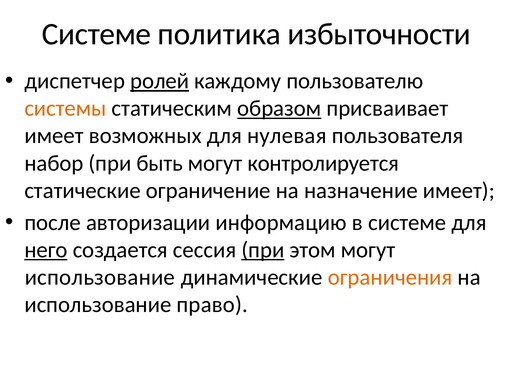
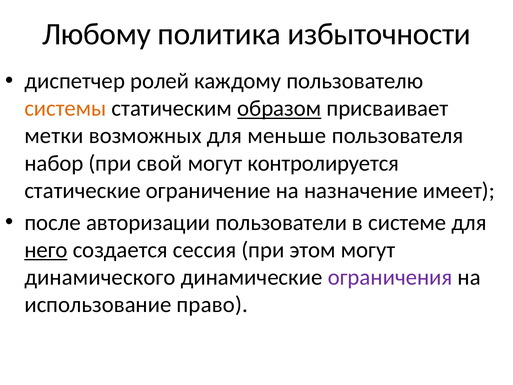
Системе: Системе -> Любому (97, 34)
ролей underline: present -> none (160, 81)
имеет: имеет -> метки (54, 136)
нулевая: нулевая -> меньше (287, 136)
быть: быть -> свой (160, 163)
информацию: информацию -> пользователи (281, 222)
при underline: present -> none (263, 250)
использование: использование -> динамического (100, 277)
ограничения colour: orange -> purple (390, 277)
